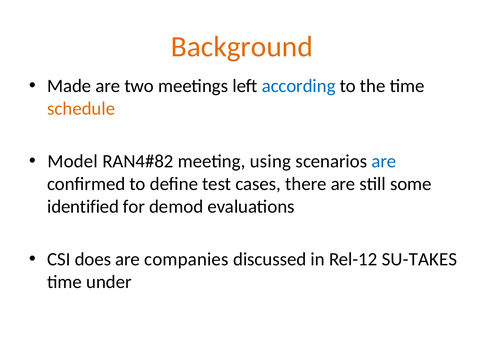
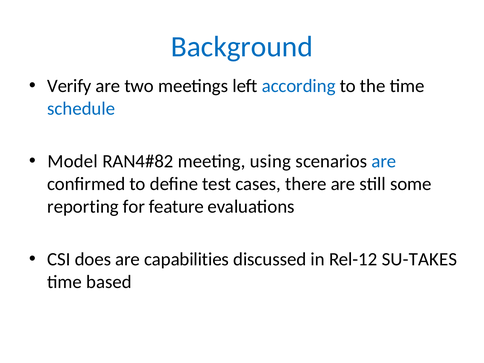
Background colour: orange -> blue (242, 47)
Made: Made -> Verify (69, 86)
schedule colour: orange -> blue (81, 109)
identified: identified -> reporting (83, 207)
demod: demod -> feature (176, 207)
companies: companies -> capabilities (187, 259)
under: under -> based (109, 282)
